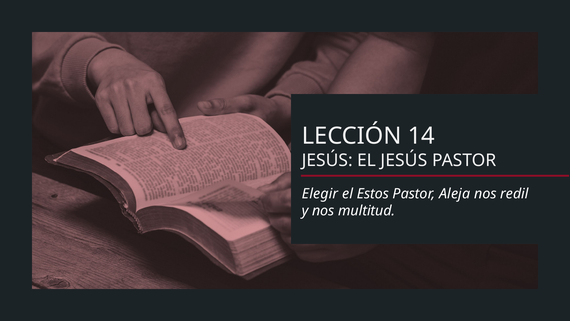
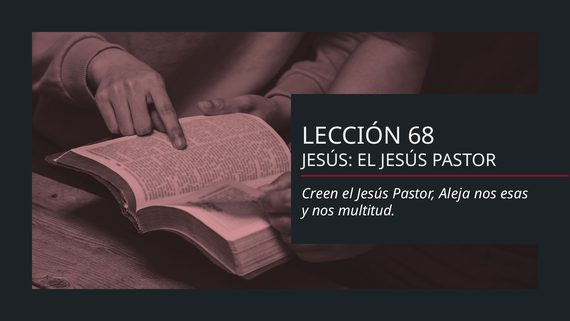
14: 14 -> 68 (421, 136)
Elegir: Elegir -> Creen (320, 194)
Estos: Estos -> Jesús (373, 194)
redil: redil -> esas (514, 194)
